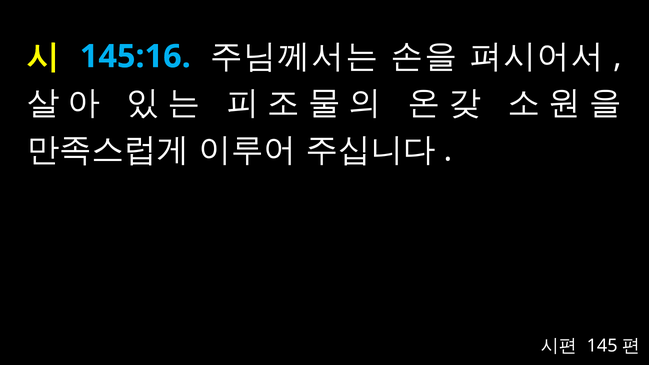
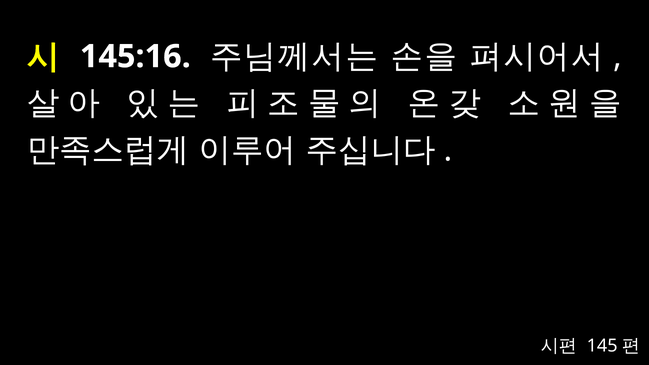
145:16 colour: light blue -> white (135, 57)
